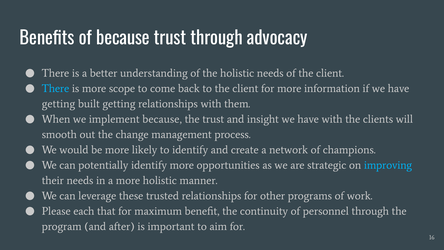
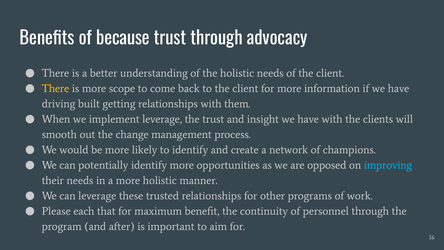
There colour: light blue -> yellow (55, 88)
getting: getting -> driving (59, 104)
implement because: because -> leverage (162, 119)
strategic: strategic -> opposed (327, 165)
